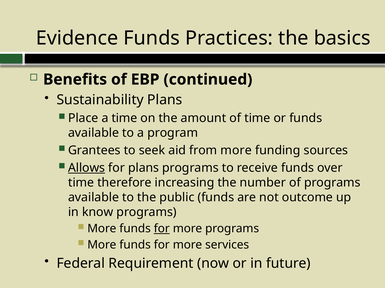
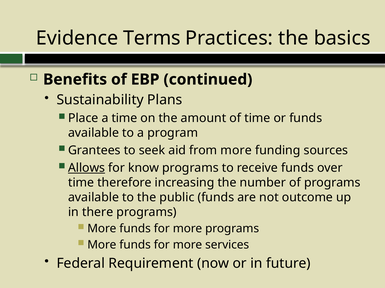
Evidence Funds: Funds -> Terms (152, 38)
for plans: plans -> know (144, 168)
know: know -> there (98, 213)
for underline: present -> none (162, 229)
